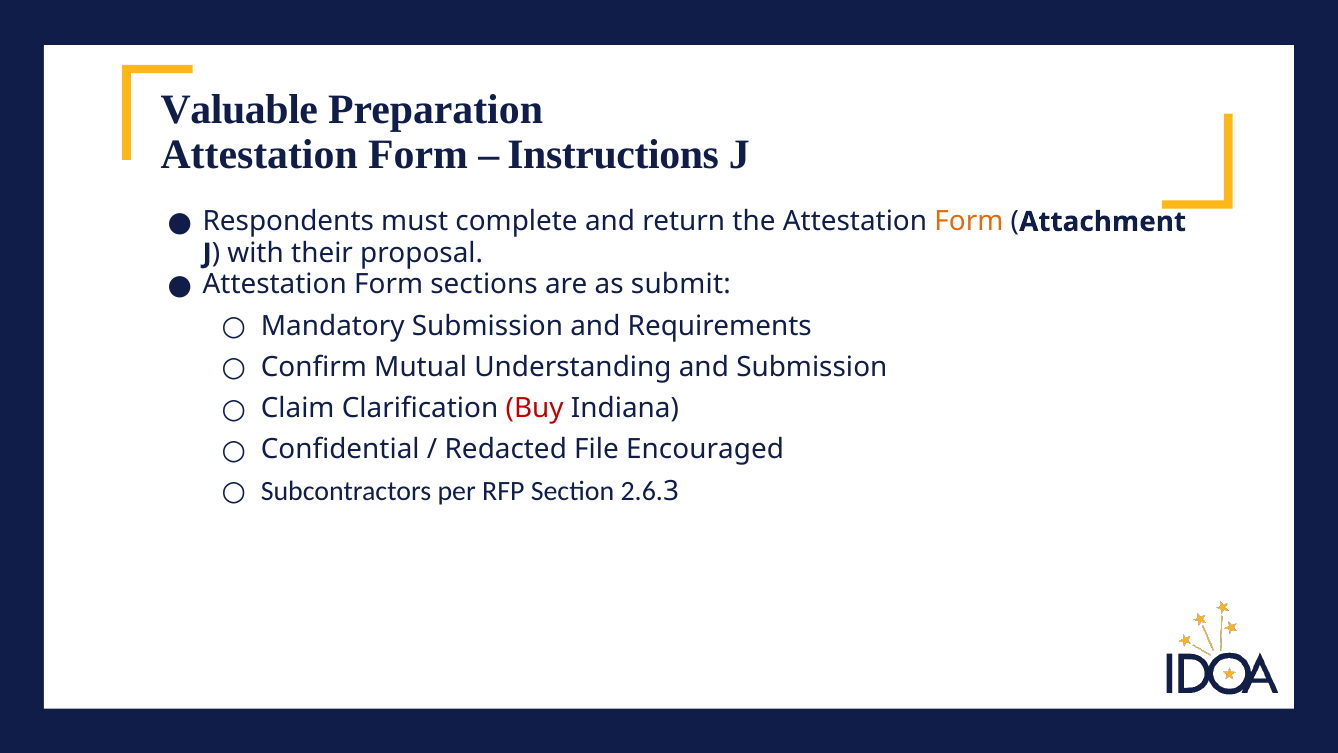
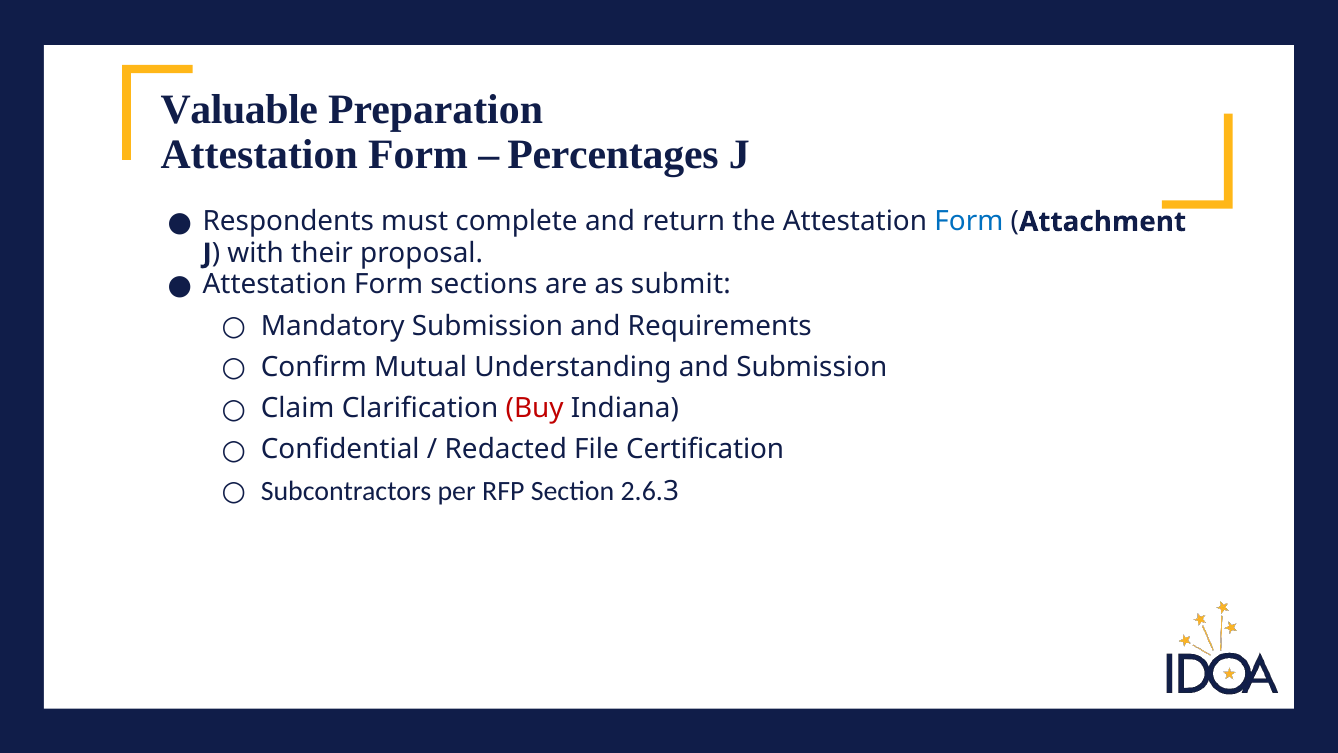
Instructions: Instructions -> Percentages (613, 154)
Form colour: orange -> blue (969, 222)
Encouraged: Encouraged -> Certification (705, 449)
